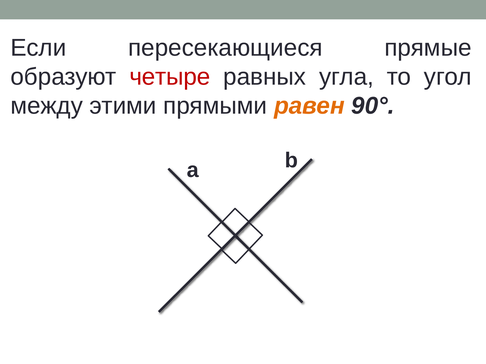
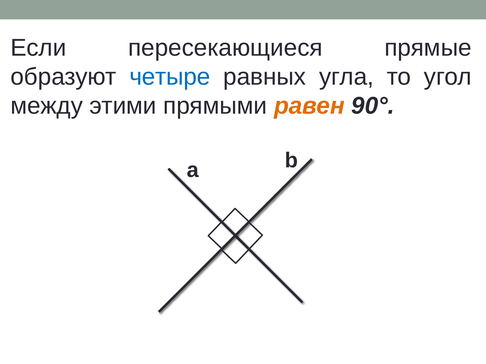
четыре colour: red -> blue (170, 77)
